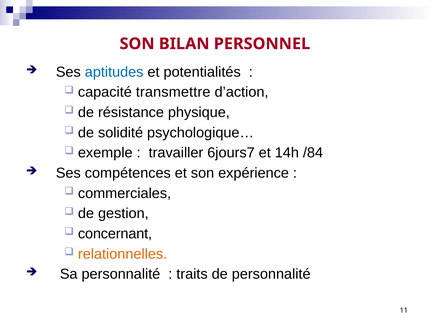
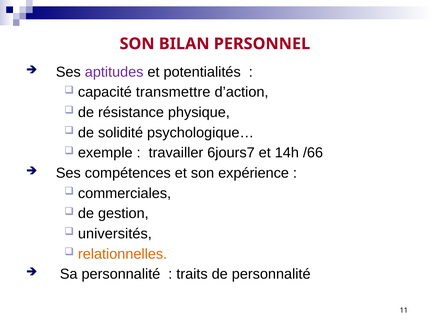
aptitudes colour: blue -> purple (114, 72)
/84: /84 -> /66 (313, 153)
concernant: concernant -> universités (115, 234)
